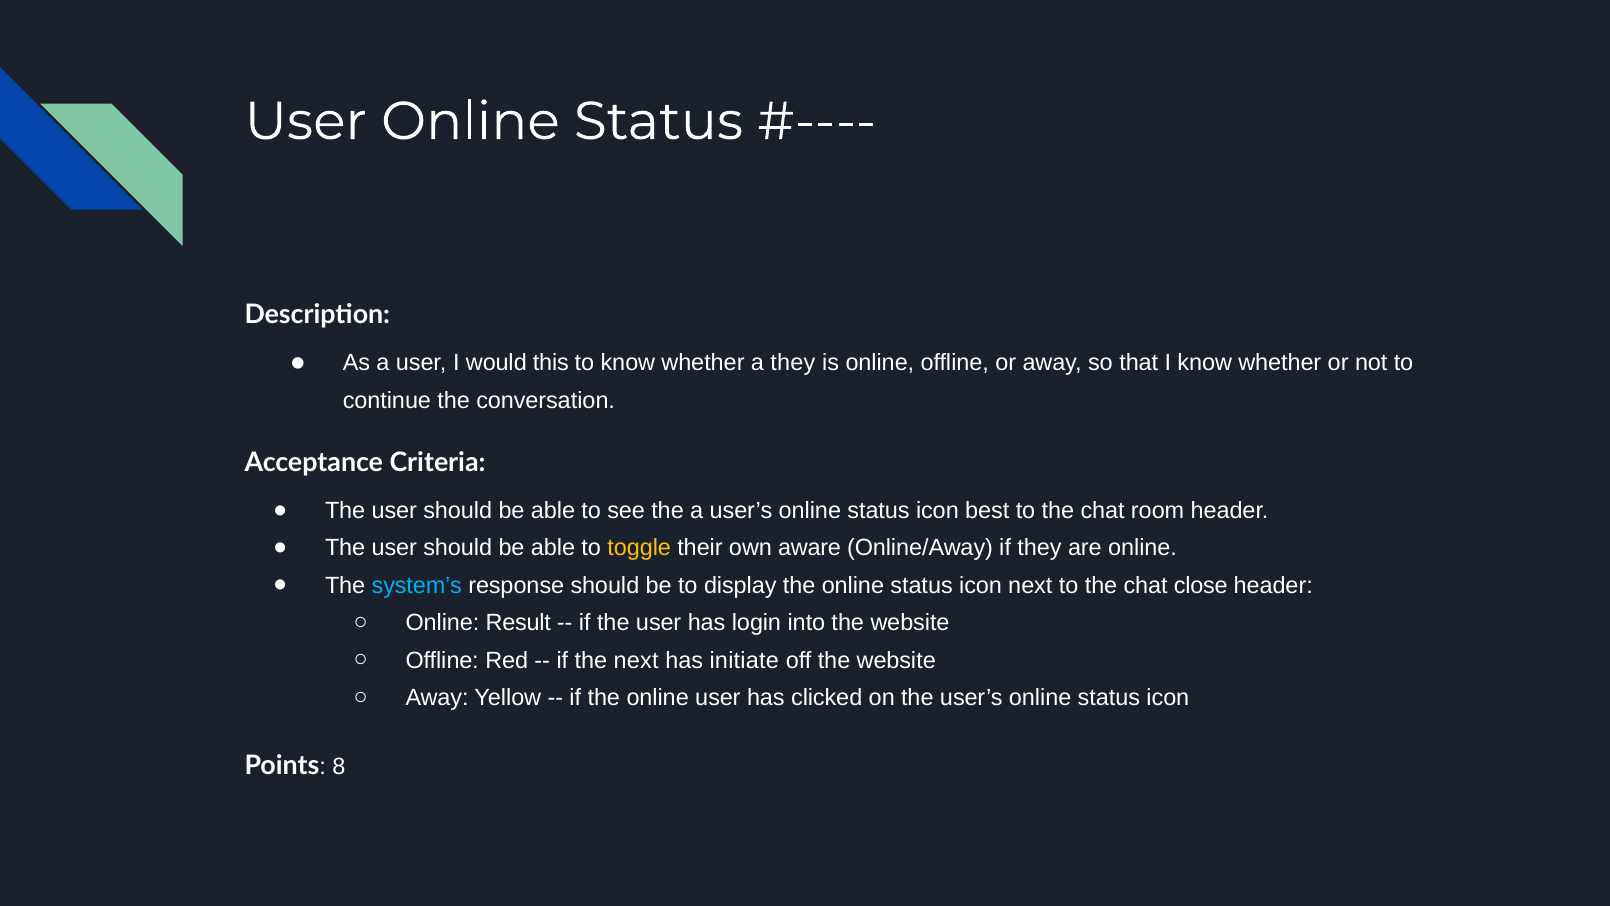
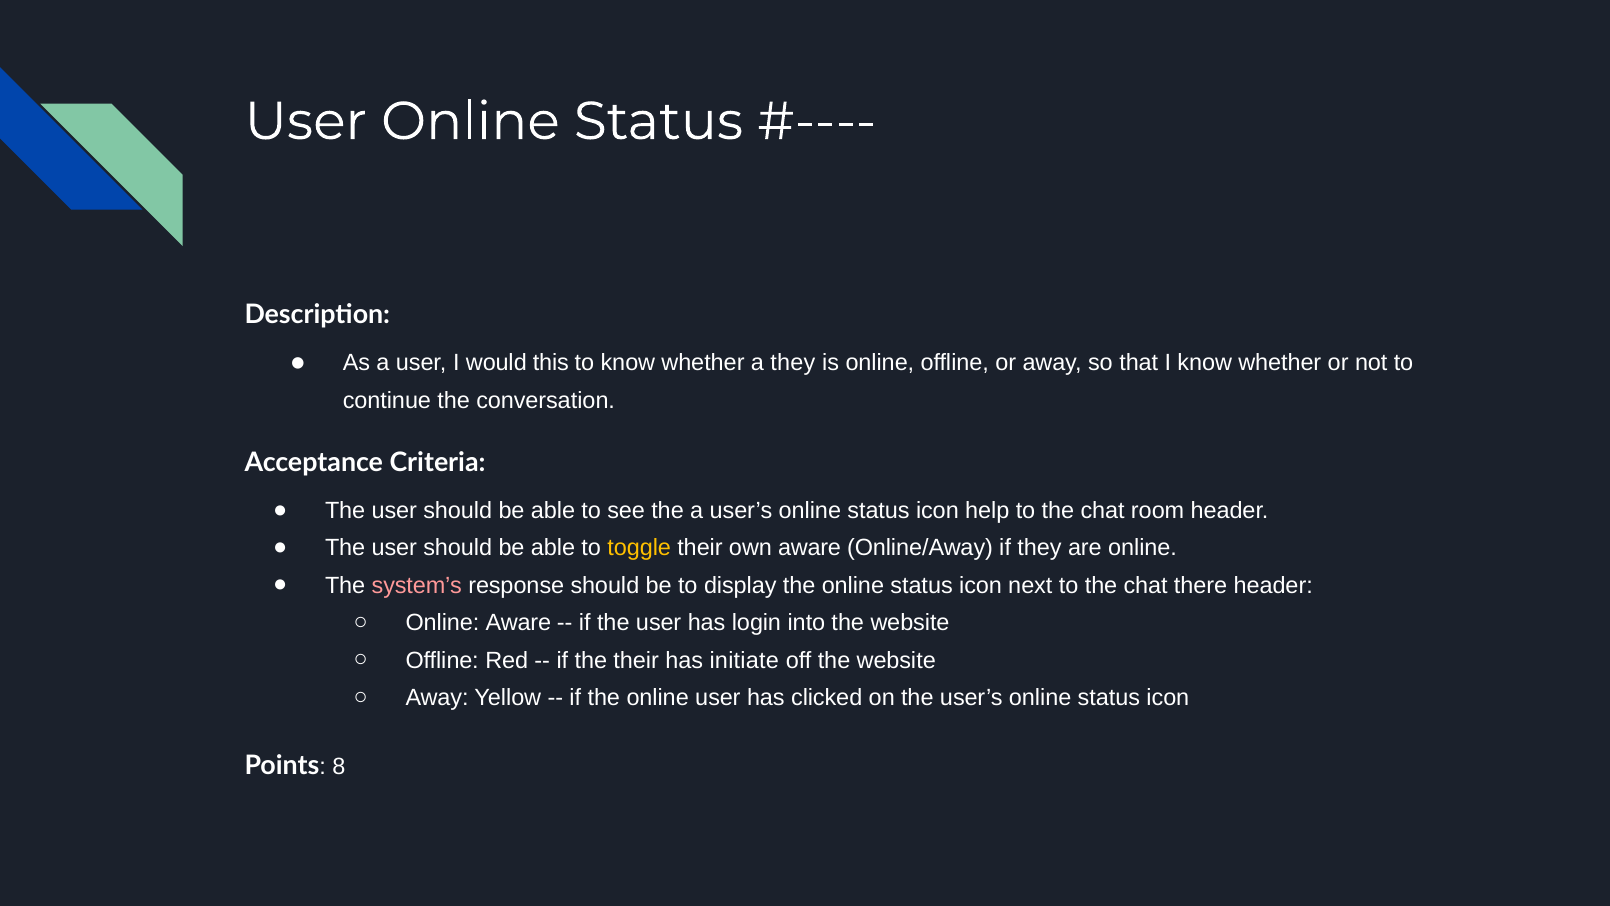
best: best -> help (987, 511)
system’s colour: light blue -> pink (417, 585)
close: close -> there (1201, 585)
Online Result: Result -> Aware (518, 623)
the next: next -> their (636, 660)
